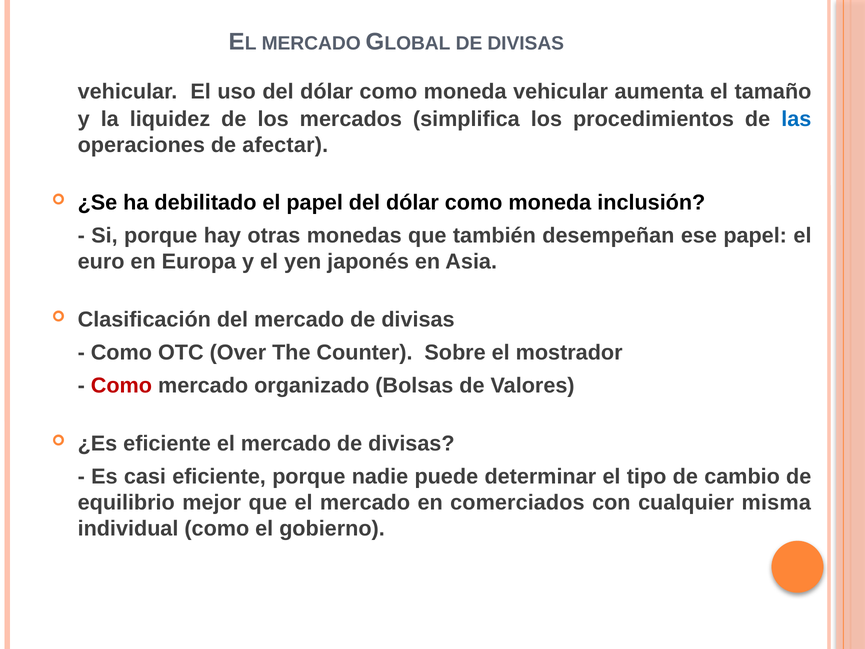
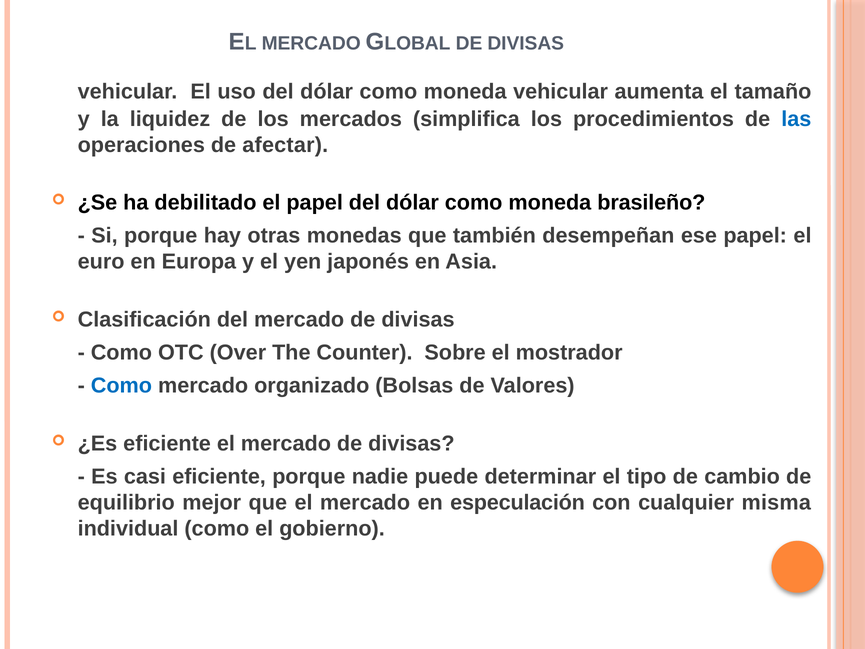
inclusión: inclusión -> brasileño (651, 203)
Como colour: red -> blue (121, 386)
comerciados: comerciados -> especulación (518, 502)
